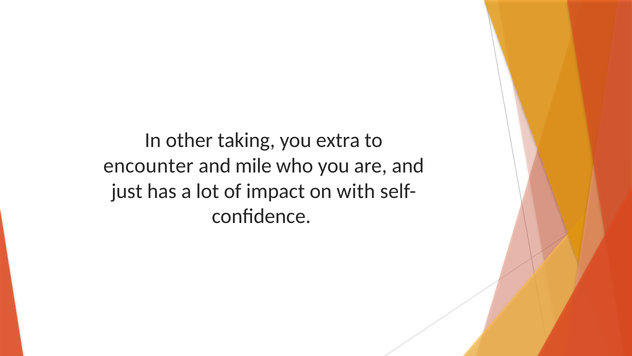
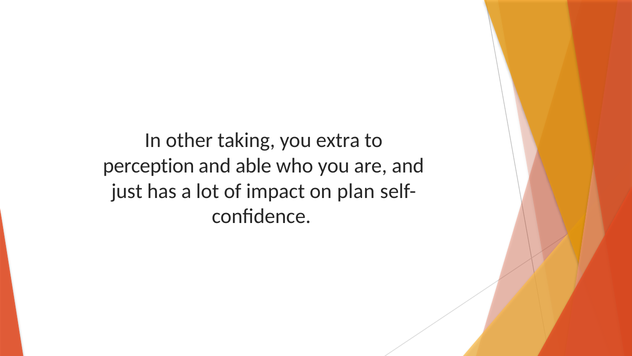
encounter: encounter -> perception (149, 166)
mile: mile -> able (253, 166)
with: with -> plan (356, 191)
